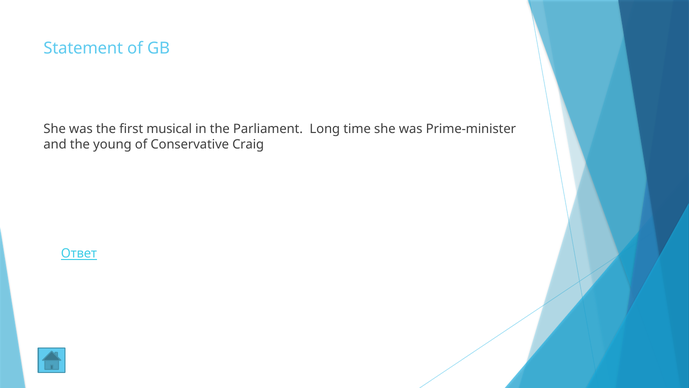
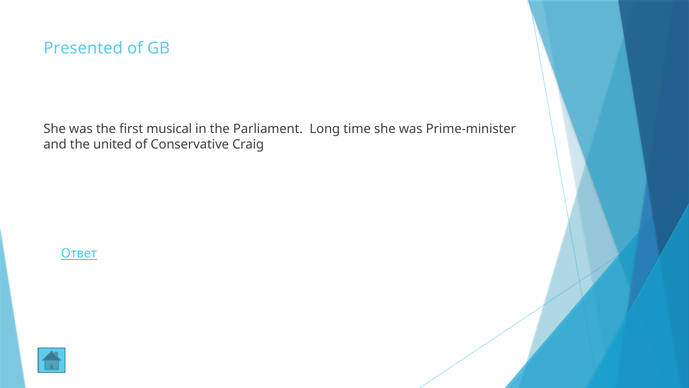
Statement: Statement -> Presented (83, 48)
young: young -> united (112, 144)
